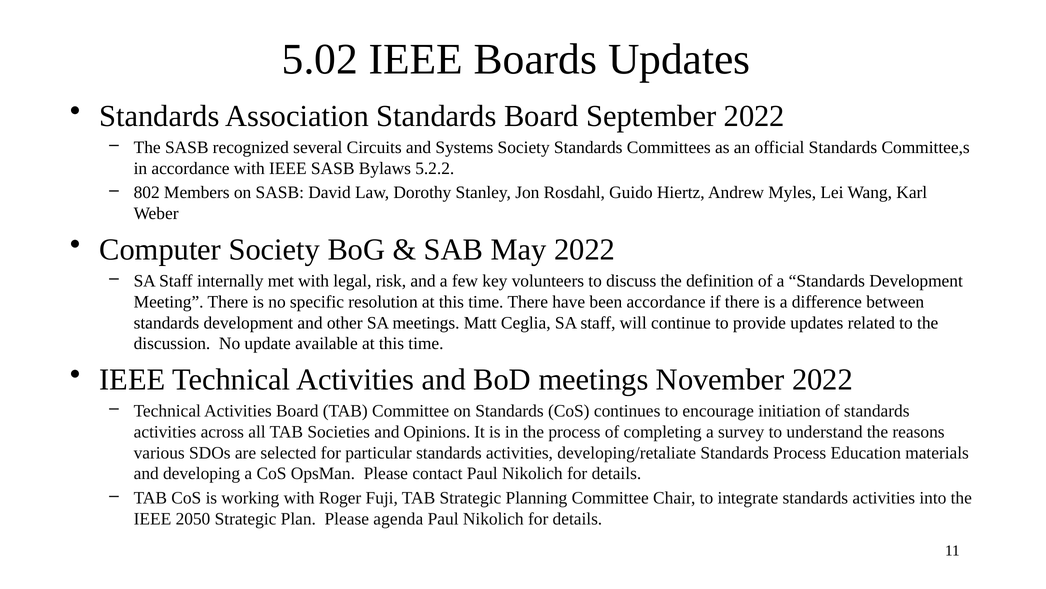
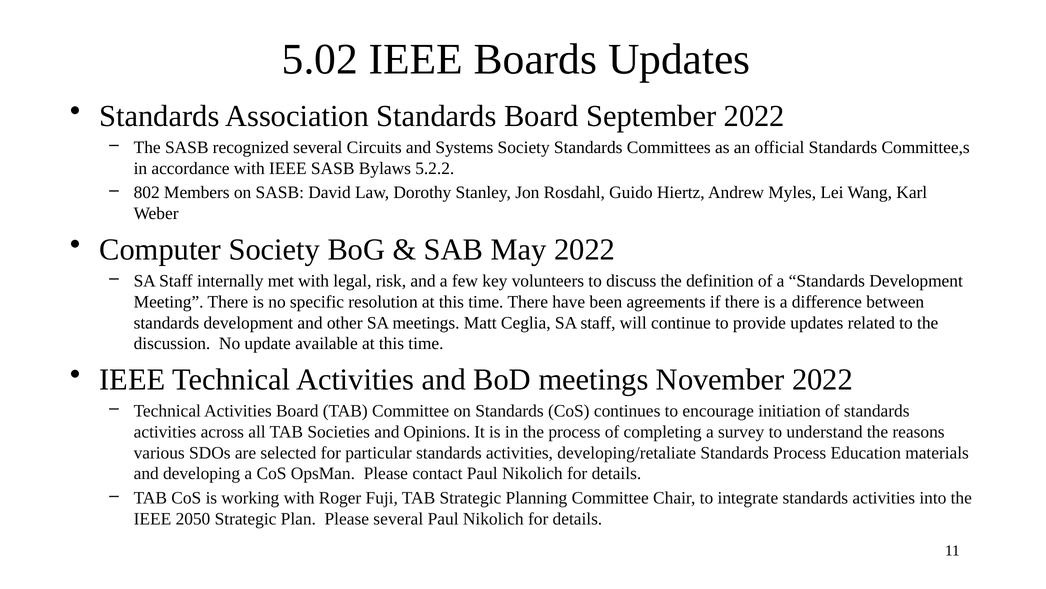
been accordance: accordance -> agreements (666, 302)
Please agenda: agenda -> several (398, 519)
